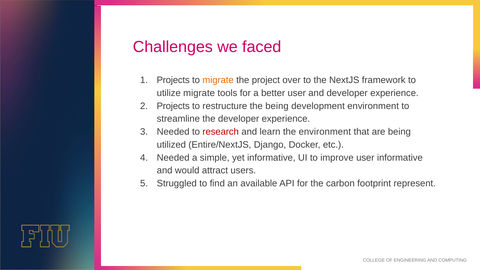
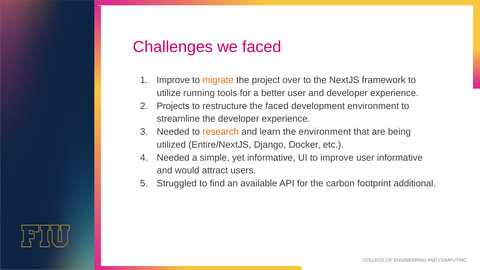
Projects: Projects -> Improve (173, 80)
utilize migrate: migrate -> running (199, 93)
the being: being -> faced (277, 106)
research colour: red -> orange (221, 132)
represent: represent -> additional (415, 183)
